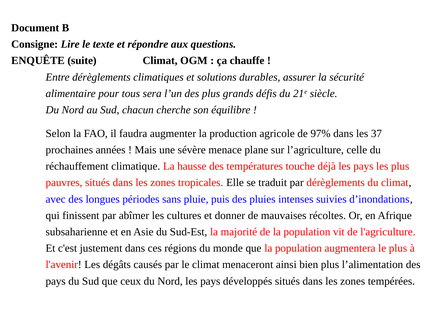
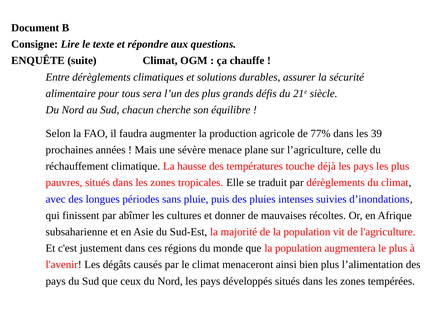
97%: 97% -> 77% (321, 134)
37: 37 -> 39 (376, 134)
